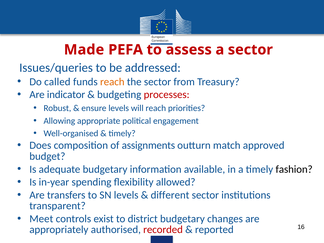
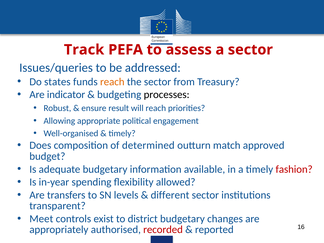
Made: Made -> Track (84, 50)
called: called -> states (57, 82)
processes colour: red -> black (167, 95)
ensure levels: levels -> result (119, 108)
assignments: assignments -> determined (148, 145)
fashion colour: black -> red (294, 169)
